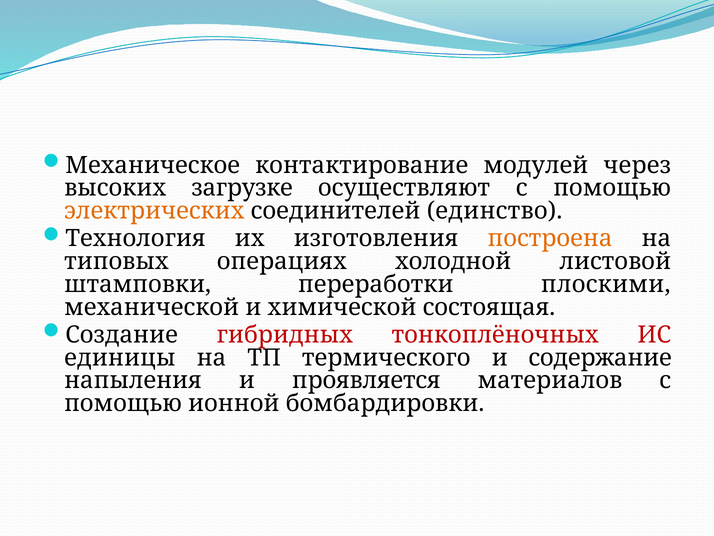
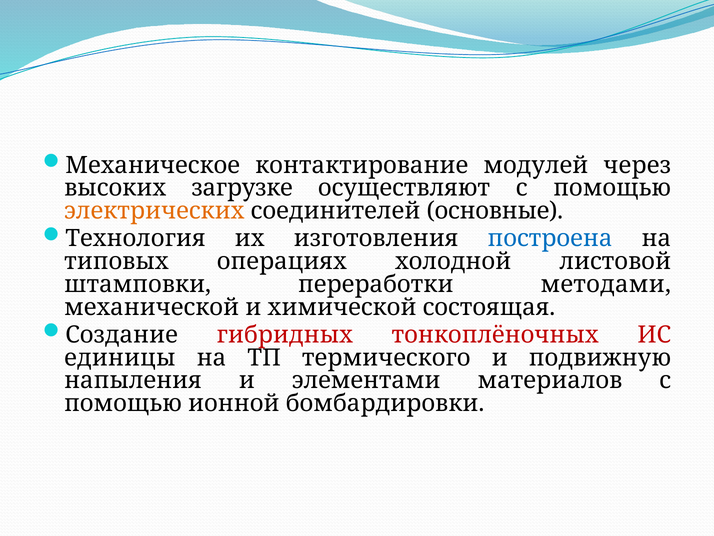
единство: единство -> основные (495, 211)
построена colour: orange -> blue (550, 238)
плоскими: плоскими -> методами (606, 284)
содержание: содержание -> подвижную (600, 357)
проявляется: проявляется -> элементами (366, 380)
